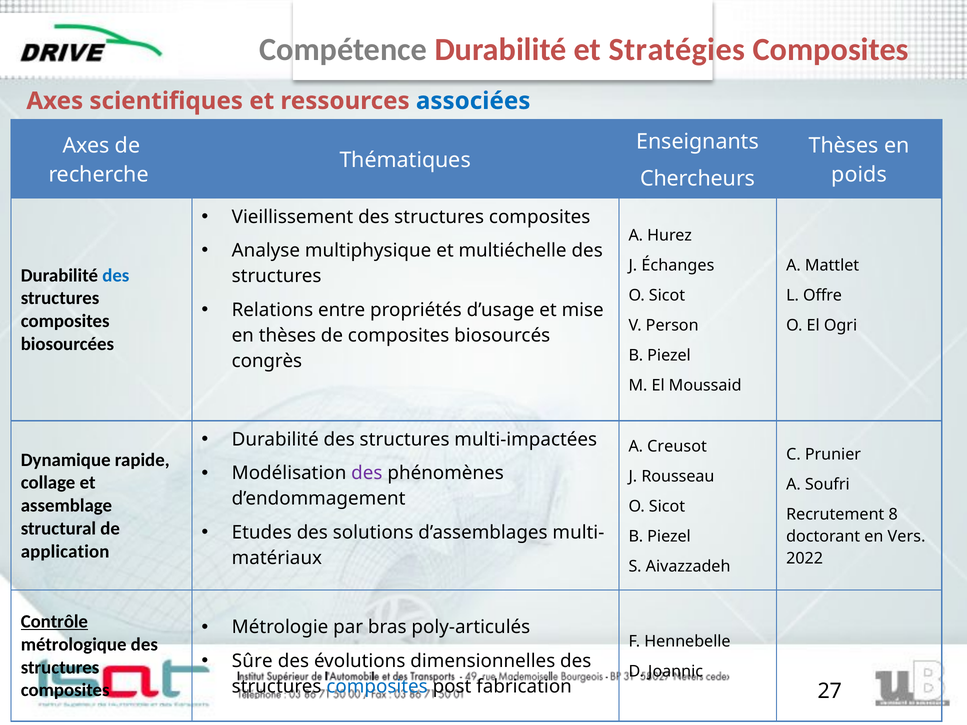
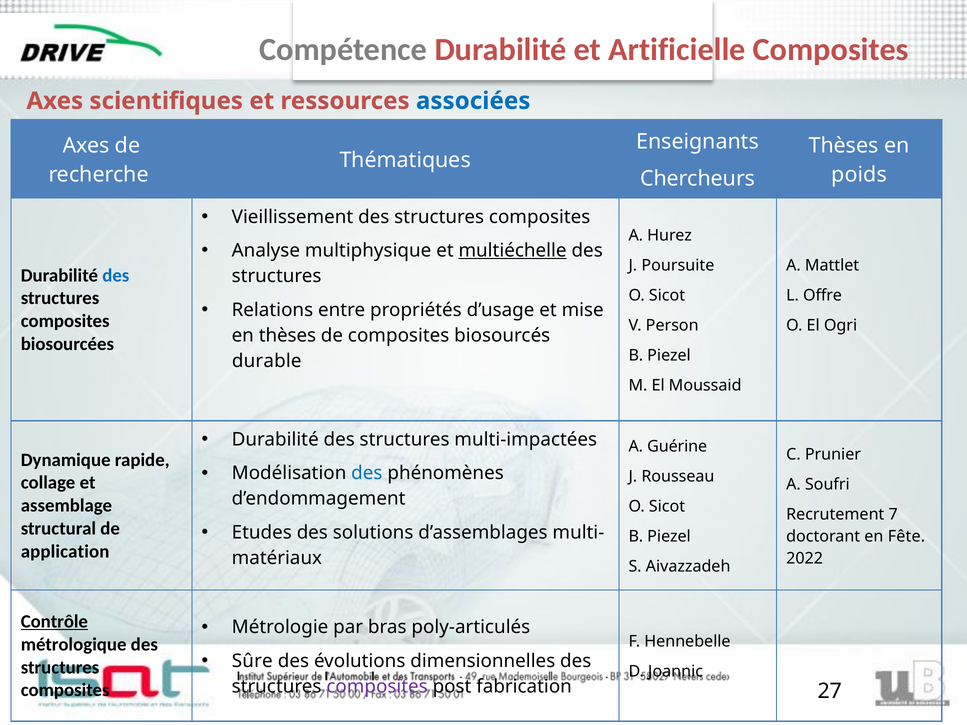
Stratégies: Stratégies -> Artificielle (677, 50)
multiéchelle underline: none -> present (513, 251)
Échanges: Échanges -> Poursuite (678, 265)
congrès: congrès -> durable (267, 361)
Creusot: Creusot -> Guérine (677, 446)
des colour: purple -> blue (367, 473)
8: 8 -> 7 (893, 515)
Vers: Vers -> Fête (906, 536)
composites colour: blue -> purple (377, 687)
